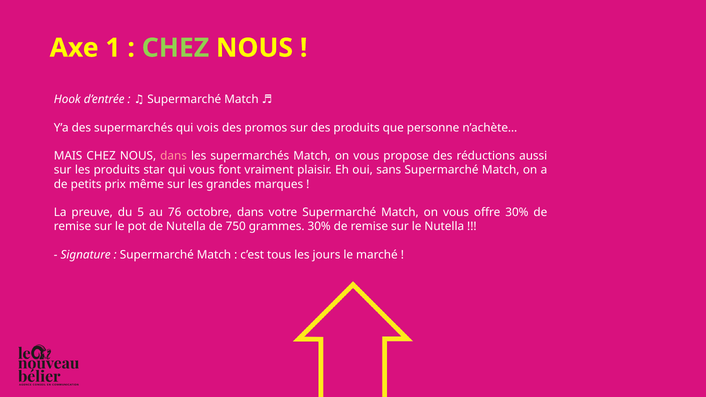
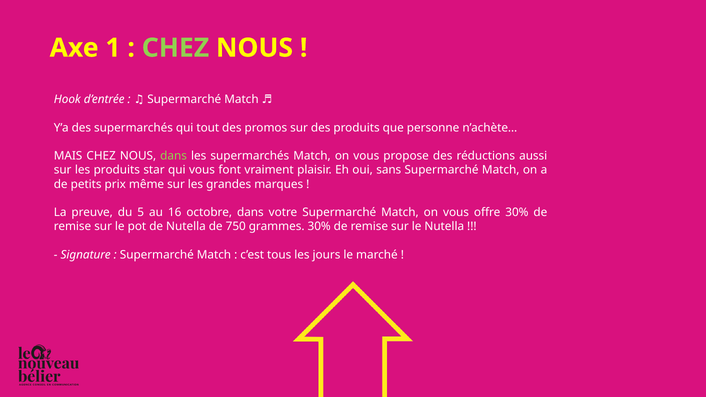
vois: vois -> tout (208, 128)
dans colour: pink -> light green (174, 156)
76: 76 -> 16 (175, 212)
